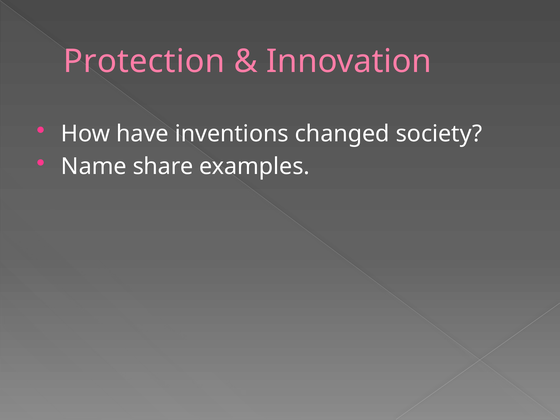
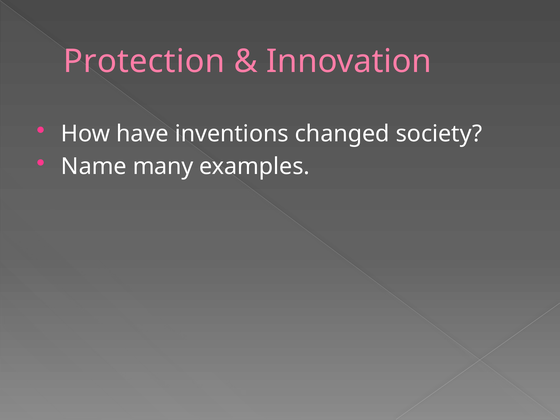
share: share -> many (163, 166)
